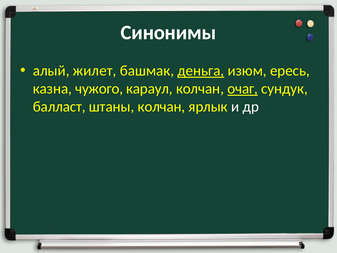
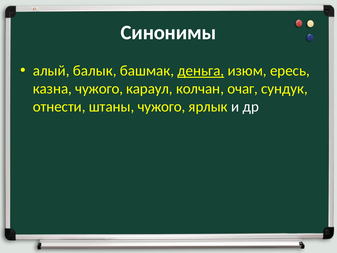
жилет: жилет -> балык (95, 71)
очаг underline: present -> none (243, 89)
балласт: балласт -> отнести (59, 107)
штаны колчан: колчан -> чужого (161, 107)
